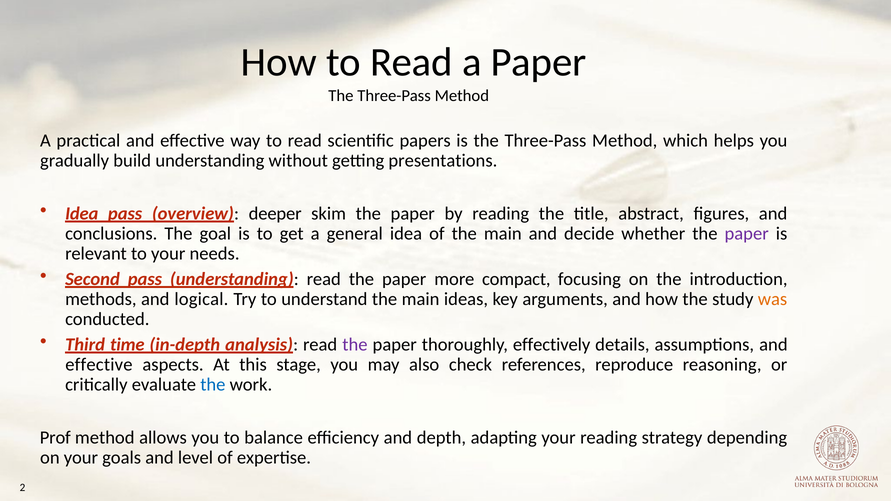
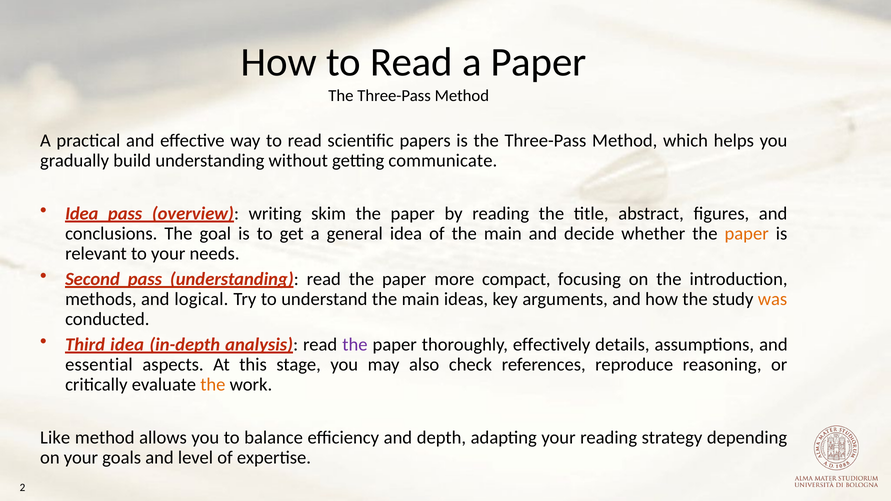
presentations: presentations -> communicate (443, 161)
deeper: deeper -> writing (275, 214)
paper colour: purple -> orange (747, 234)
Third time: time -> idea (127, 345)
effective: effective -> essential (99, 365)
the colour: blue -> orange (213, 385)
Prof: Prof -> Like (55, 438)
